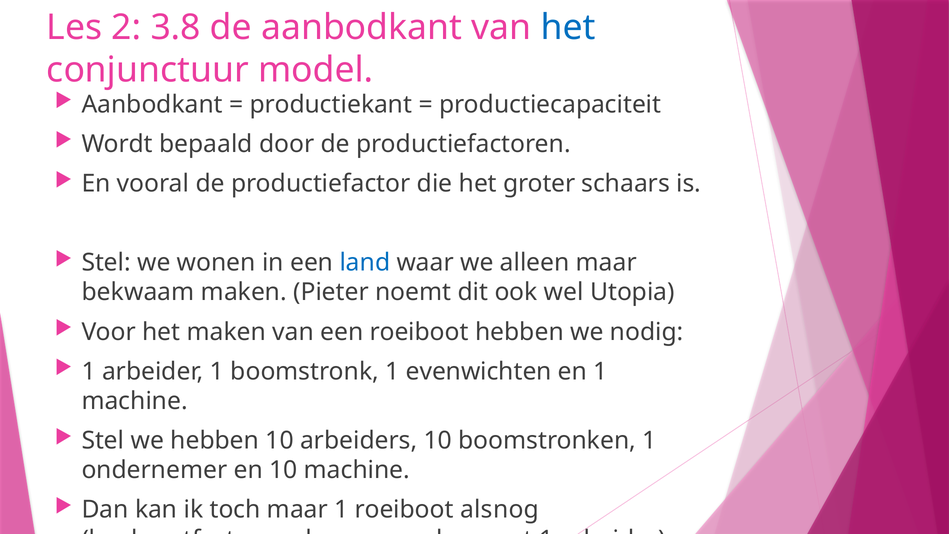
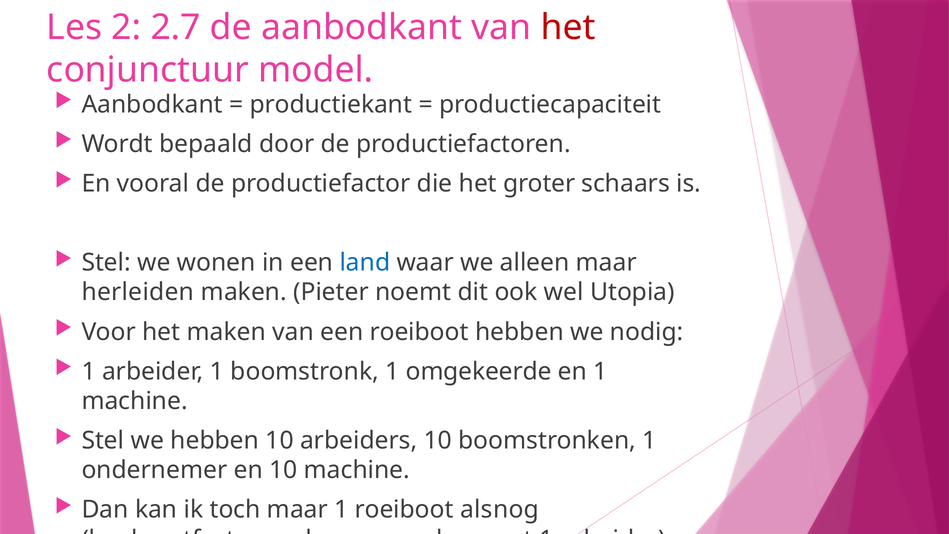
3.8: 3.8 -> 2.7 (176, 27)
het colour: blue -> red (568, 27)
bekwaam: bekwaam -> herleiden (138, 292)
evenwichten: evenwichten -> omgekeerde (479, 371)
